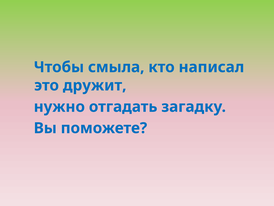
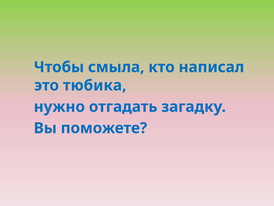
дружит: дружит -> тюбика (95, 85)
